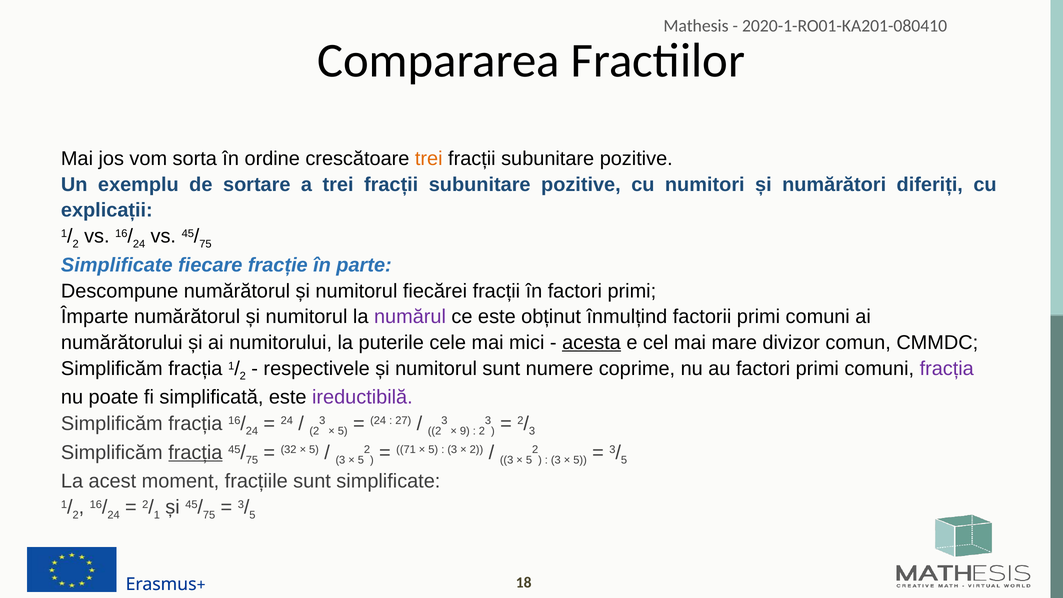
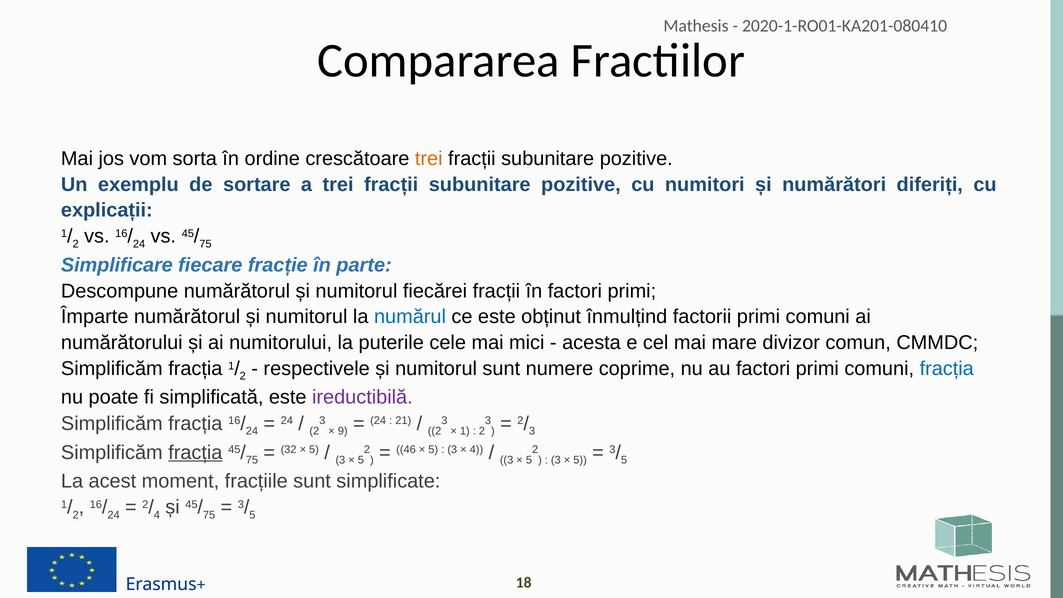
Simplificate: Simplificate -> Simplificare (117, 265)
numărul colour: purple -> blue (410, 317)
acesta underline: present -> none (591, 343)
fracția colour: purple -> blue (947, 369)
5: 5 -> 9 (343, 431)
27: 27 -> 21 (403, 421)
9: 9 -> 1 (465, 431)
71: 71 -> 46 (406, 450)
2: 2 -> 4 (476, 450)
1: 1 -> 4 (157, 515)
